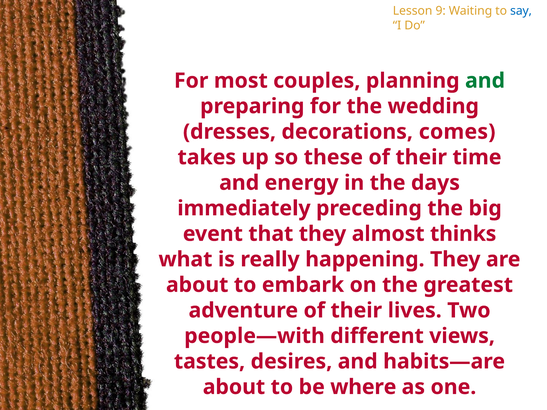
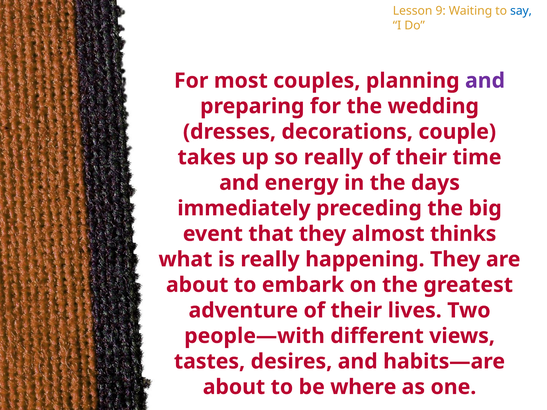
and colour: green -> purple (485, 81)
comes: comes -> couple (457, 132)
so these: these -> really (333, 157)
